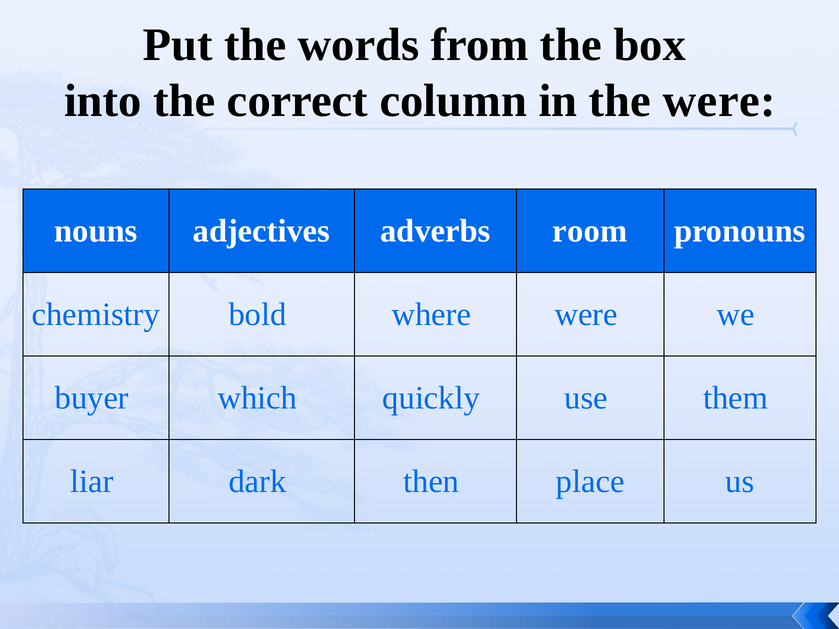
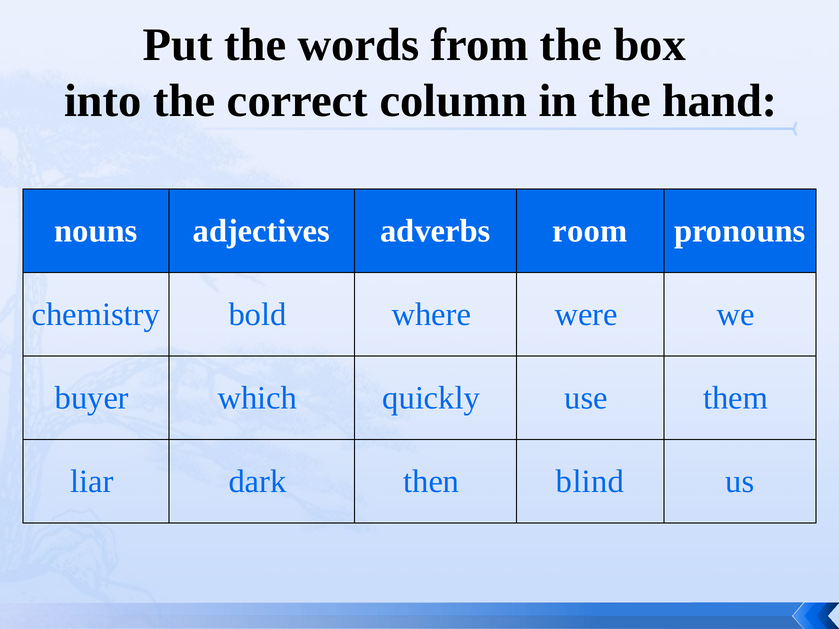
the were: were -> hand (720, 101)
place: place -> blind (590, 482)
